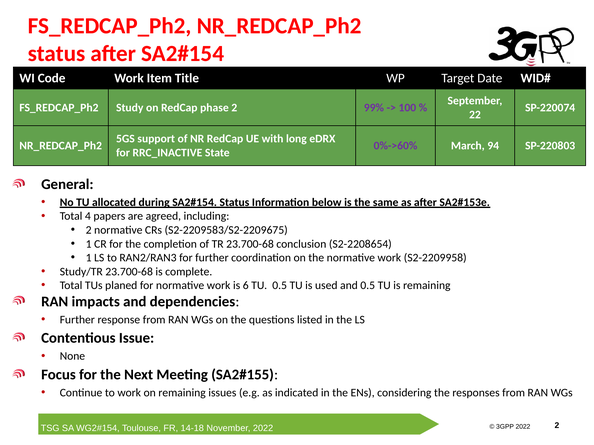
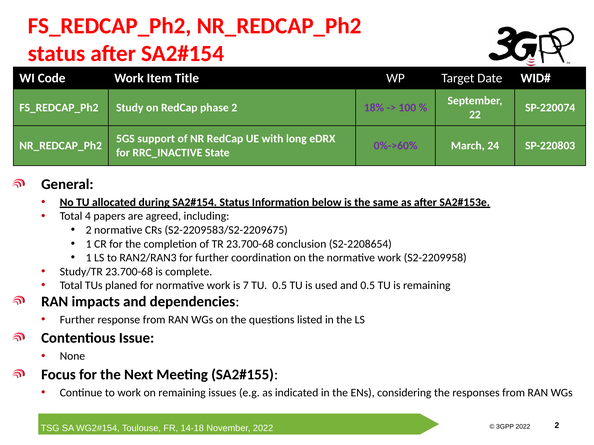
99%: 99% -> 18% (374, 108)
94: 94 -> 24 (493, 146)
6: 6 -> 7 (246, 286)
